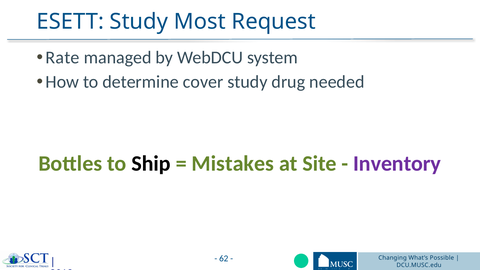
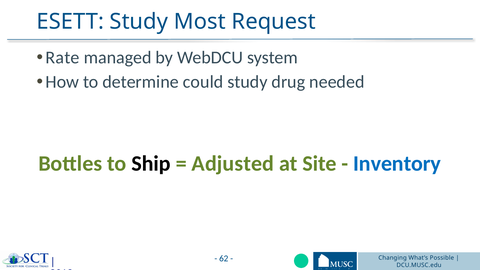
cover: cover -> could (203, 82)
Mistakes: Mistakes -> Adjusted (233, 163)
Inventory colour: purple -> blue (397, 163)
